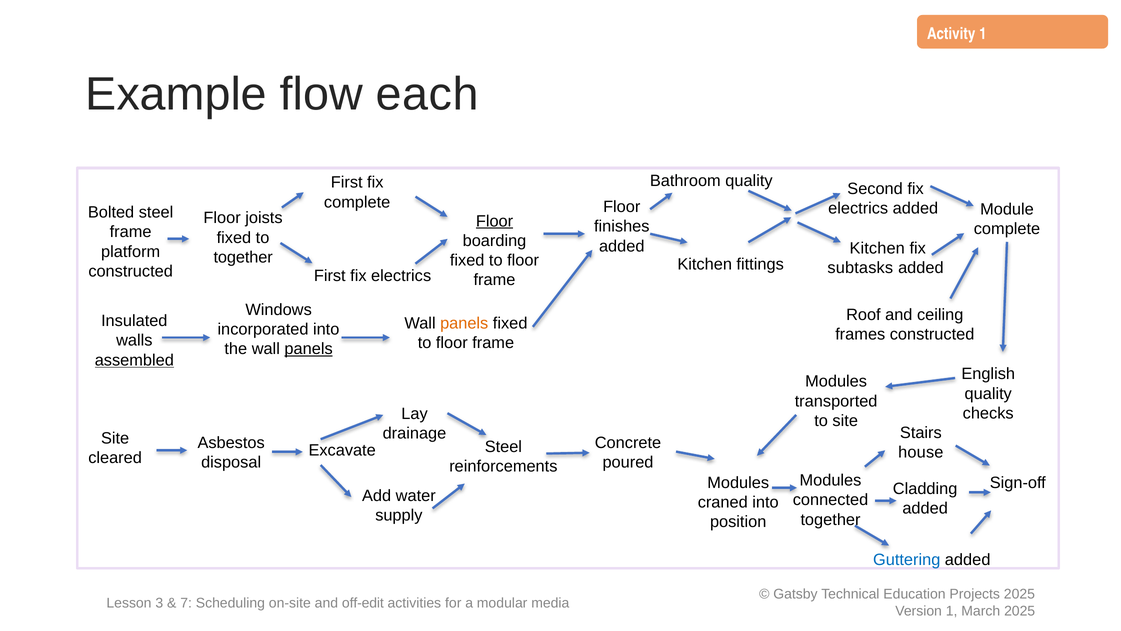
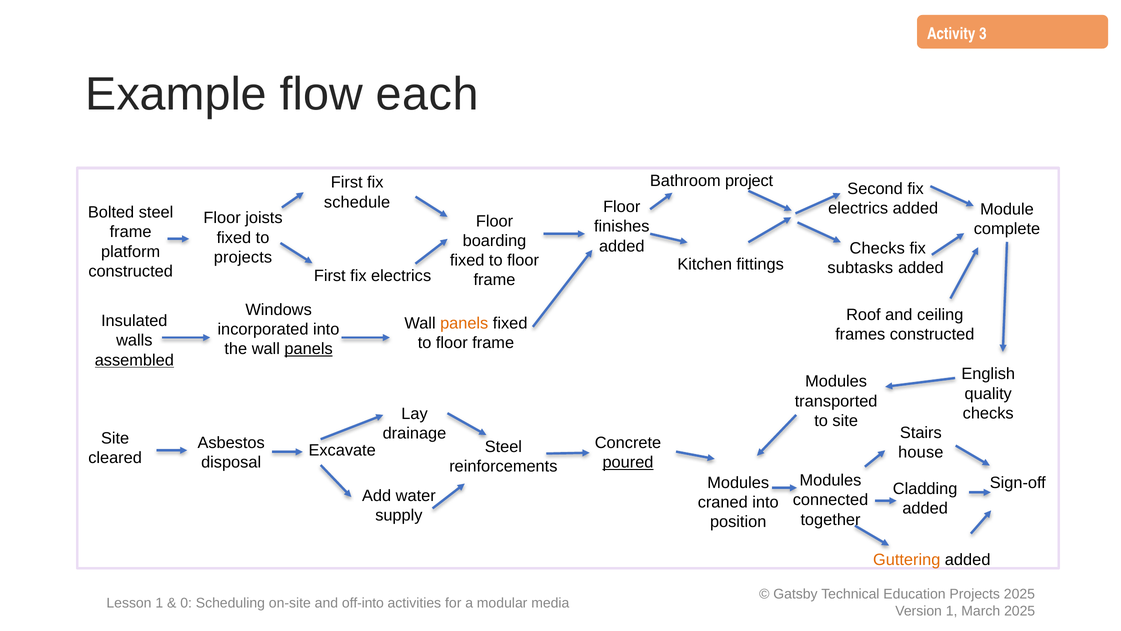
Activity 1: 1 -> 3 (983, 34)
Bathroom quality: quality -> project (749, 181)
complete: complete -> schedule (357, 202)
Floor underline: present -> none (495, 221)
Kitchen: Kitchen -> Checks (877, 248)
together: together -> projects (243, 257)
poured underline: none -> present (628, 462)
Guttering colour: blue -> orange (907, 559)
Lesson 3: 3 -> 1 (159, 603)
7: 7 -> 0 (186, 603)
off-edit: off-edit -> off-into (363, 603)
